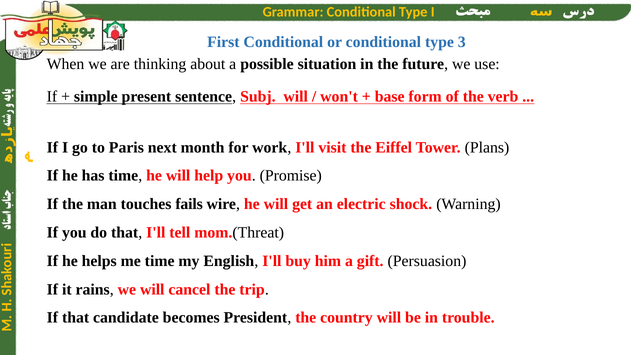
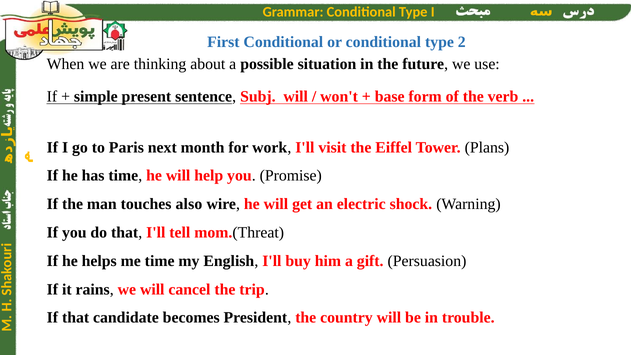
3: 3 -> 2 (462, 42)
fails: fails -> also (189, 204)
